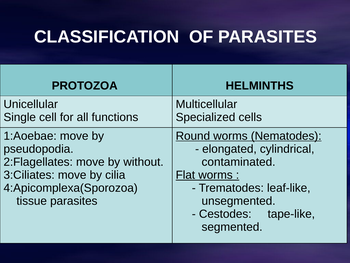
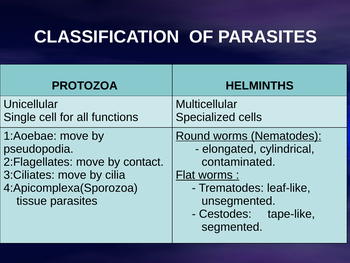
without: without -> contact (144, 162)
